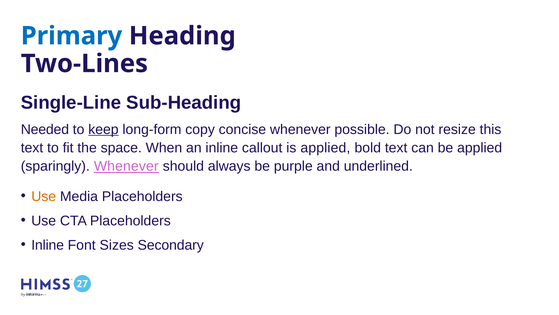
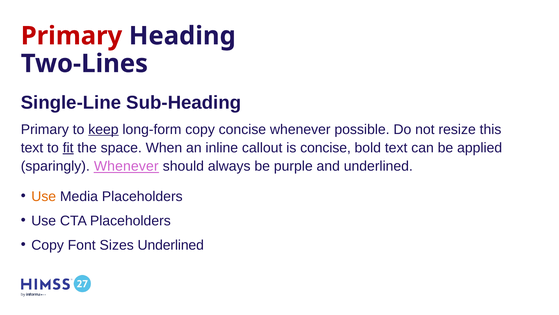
Primary colour: blue -> red (71, 36)
Needed: Needed -> Primary (45, 129)
fit underline: none -> present (68, 148)
is applied: applied -> concise (326, 148)
Inline: Inline -> Copy (48, 245)
Sizes Secondary: Secondary -> Underlined (171, 245)
